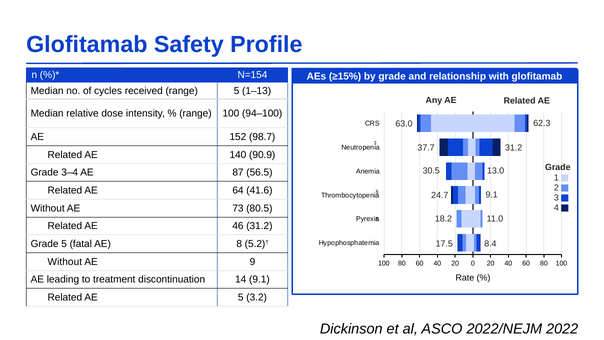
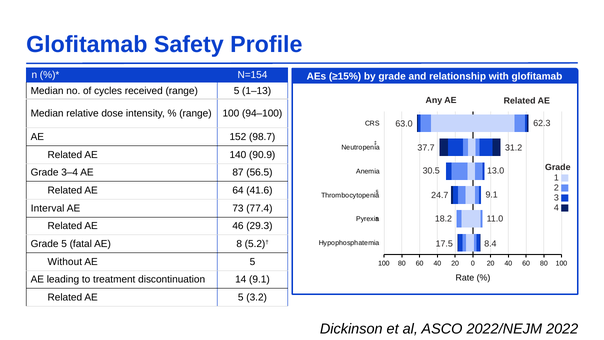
Without: Without -> Interval (48, 208)
80.5: 80.5 -> 77.4 (259, 208)
46 31.2: 31.2 -> 29.3 (259, 226)
9: 9 -> 5 (253, 262)
